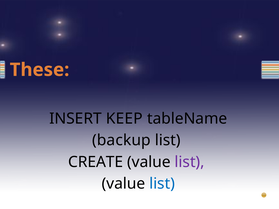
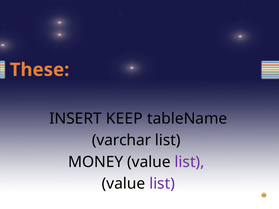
backup: backup -> varchar (122, 140)
CREATE: CREATE -> MONEY (96, 162)
list colour: blue -> purple (162, 184)
